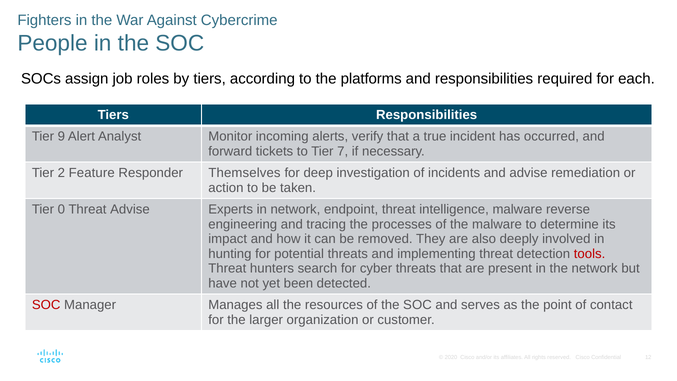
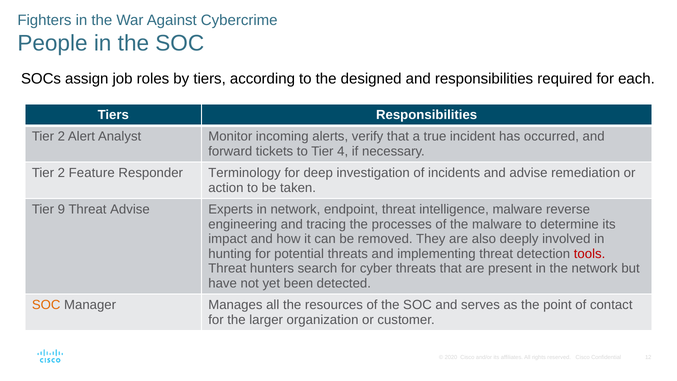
platforms: platforms -> designed (371, 79)
9: 9 -> 2 (61, 137)
7: 7 -> 4 (343, 151)
Themselves: Themselves -> Terminology (245, 173)
0: 0 -> 9 (61, 209)
SOC colour: red -> orange (46, 305)
